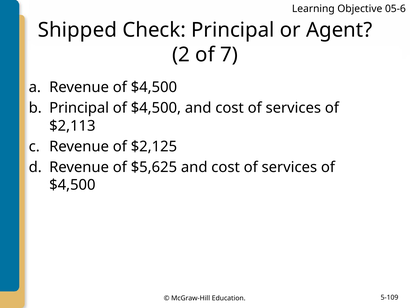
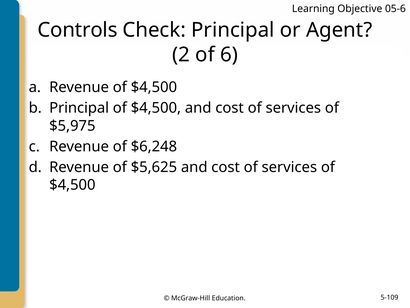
Shipped: Shipped -> Controls (78, 30)
7: 7 -> 6 (229, 55)
$2,113: $2,113 -> $5,975 (72, 126)
$2,125: $2,125 -> $6,248 (154, 146)
